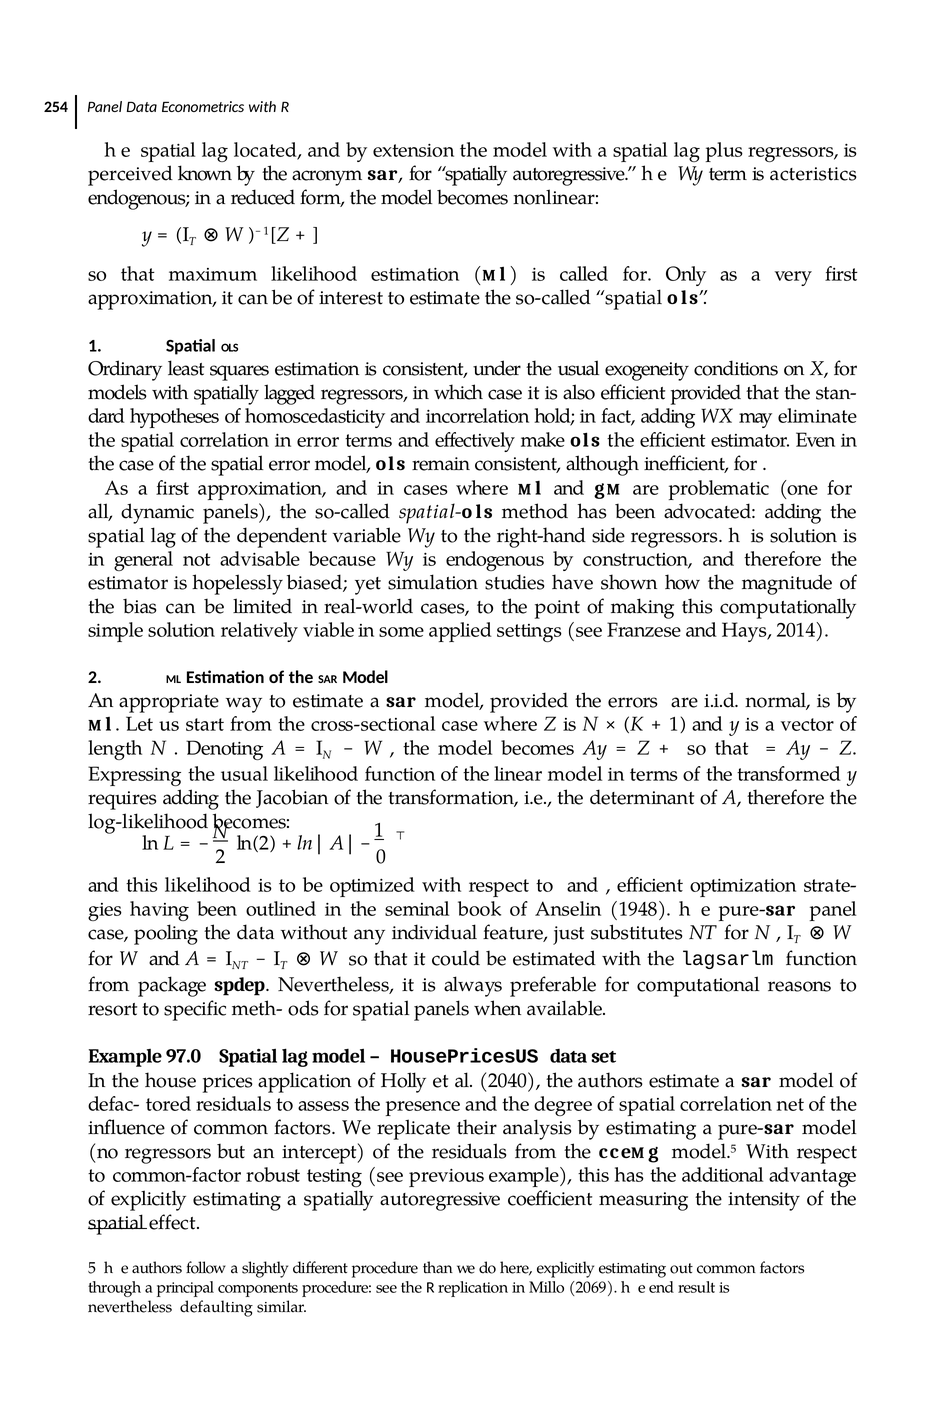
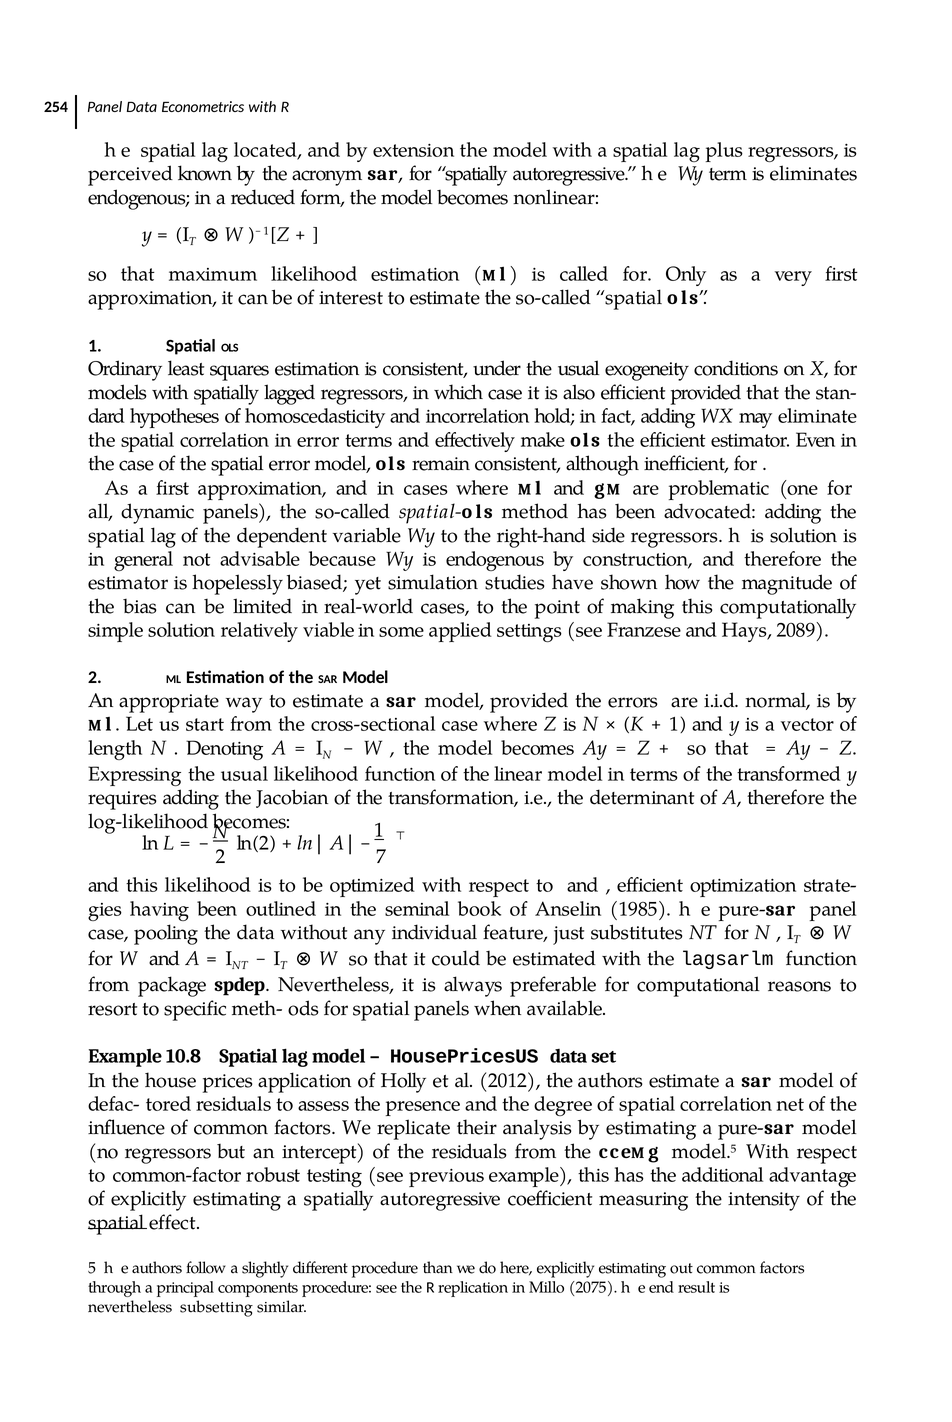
acteristics: acteristics -> eliminates (814, 174)
2014: 2014 -> 2089 (803, 630)
0: 0 -> 7 (381, 857)
1948: 1948 -> 1985 (641, 909)
97.0: 97.0 -> 10.8 (184, 1056)
2040: 2040 -> 2012 (510, 1081)
2069: 2069 -> 2075 (593, 1288)
defaulting: defaulting -> subsetting (217, 1307)
